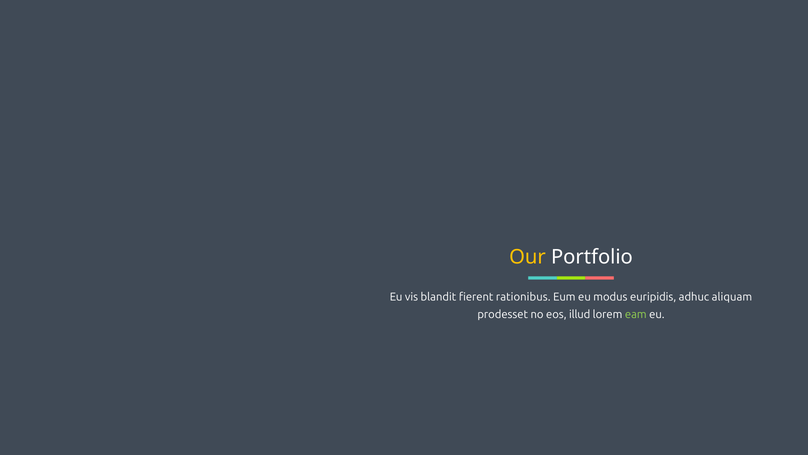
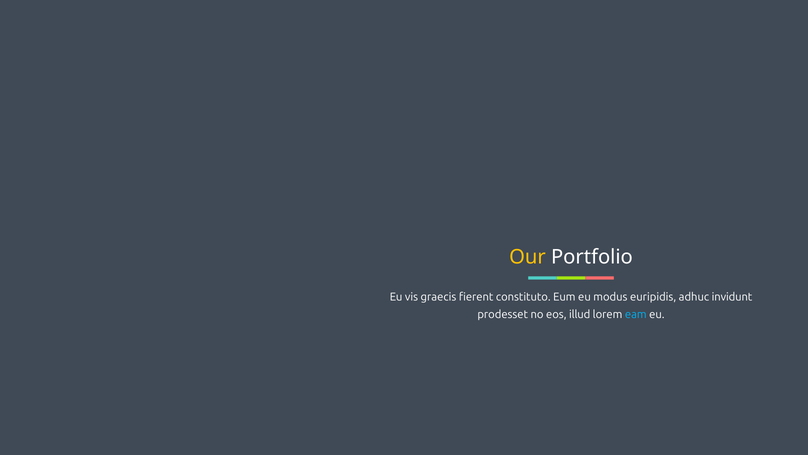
blandit: blandit -> graecis (438, 297)
rationibus: rationibus -> constituto (523, 297)
aliquam: aliquam -> invidunt (732, 297)
eam colour: light green -> light blue (636, 314)
